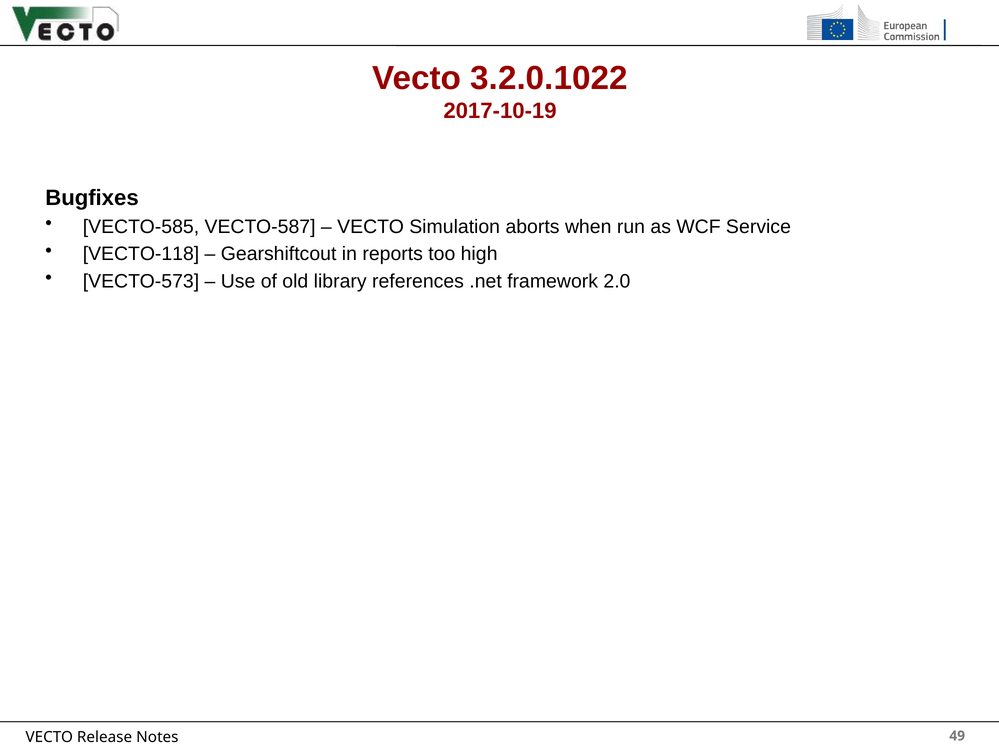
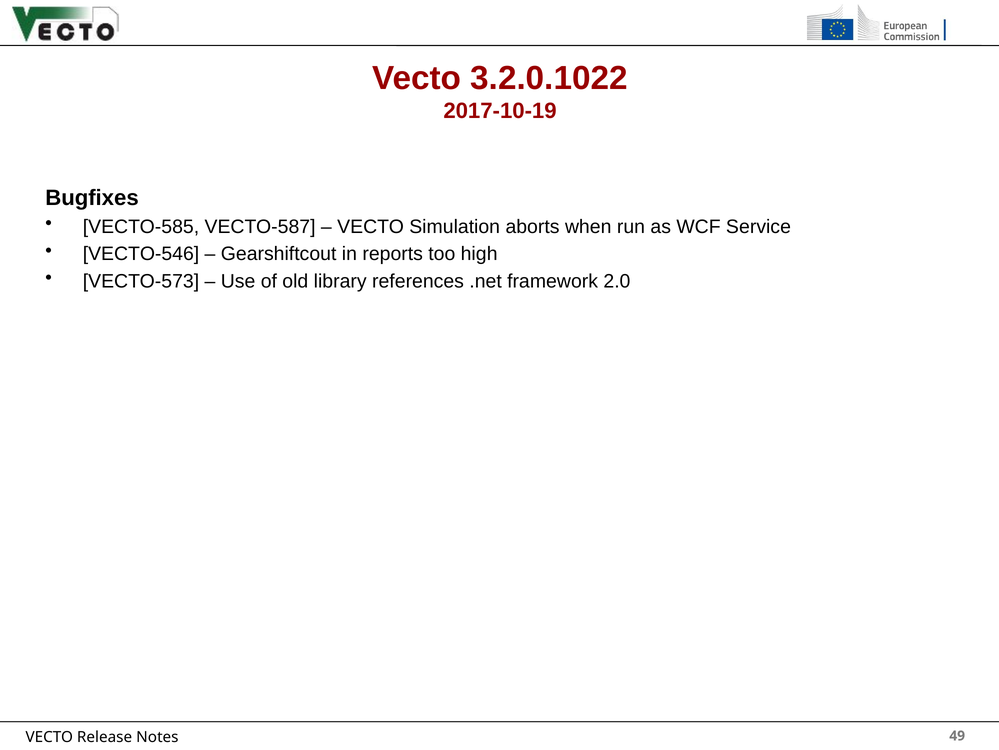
VECTO-118: VECTO-118 -> VECTO-546 (141, 254)
